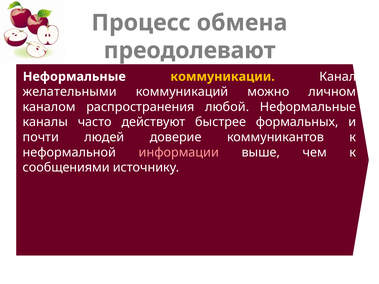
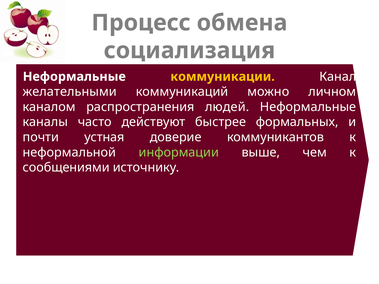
преодолевают: преодолевают -> социализация (189, 51)
любой: любой -> людей (227, 107)
людей: людей -> устная (104, 137)
информации colour: pink -> light green (179, 152)
